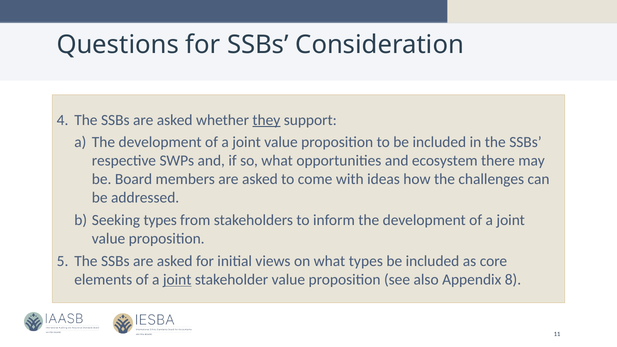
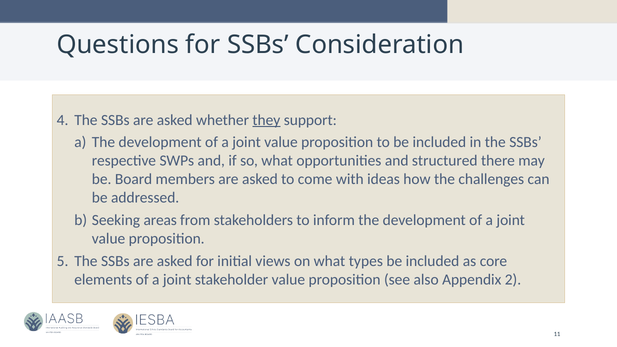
ecosystem: ecosystem -> structured (445, 161)
Seeking types: types -> areas (160, 220)
joint underline: present -> none (177, 280)
8: 8 -> 2 (513, 280)
